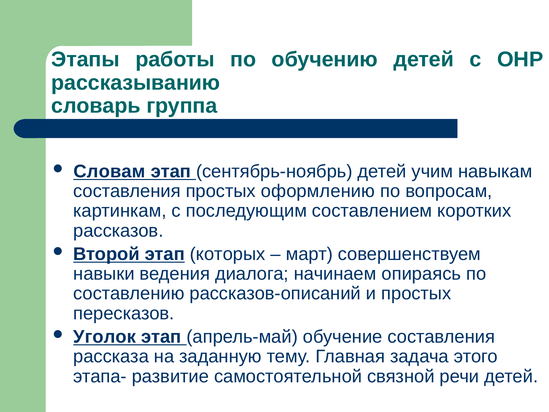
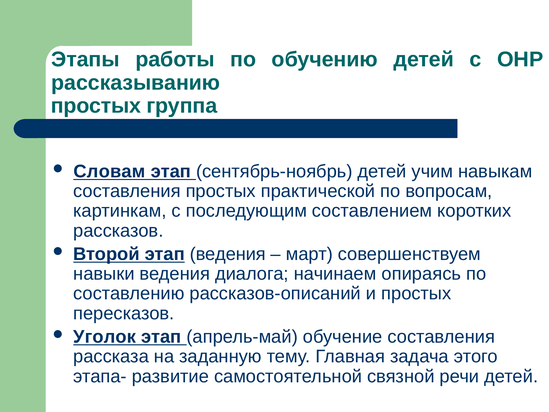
словарь: словарь -> простых (96, 106)
оформлению: оформлению -> практической (318, 191)
этап которых: которых -> ведения (228, 254)
